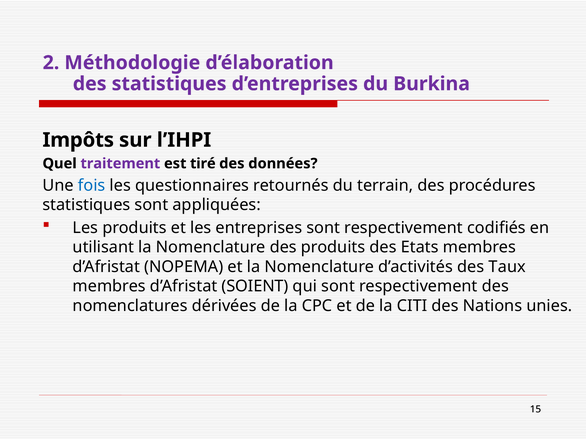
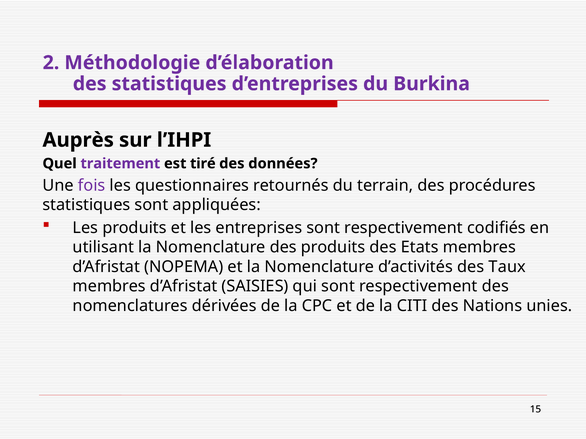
Impôts: Impôts -> Auprès (78, 140)
fois colour: blue -> purple (92, 186)
SOIENT: SOIENT -> SAISIES (255, 287)
